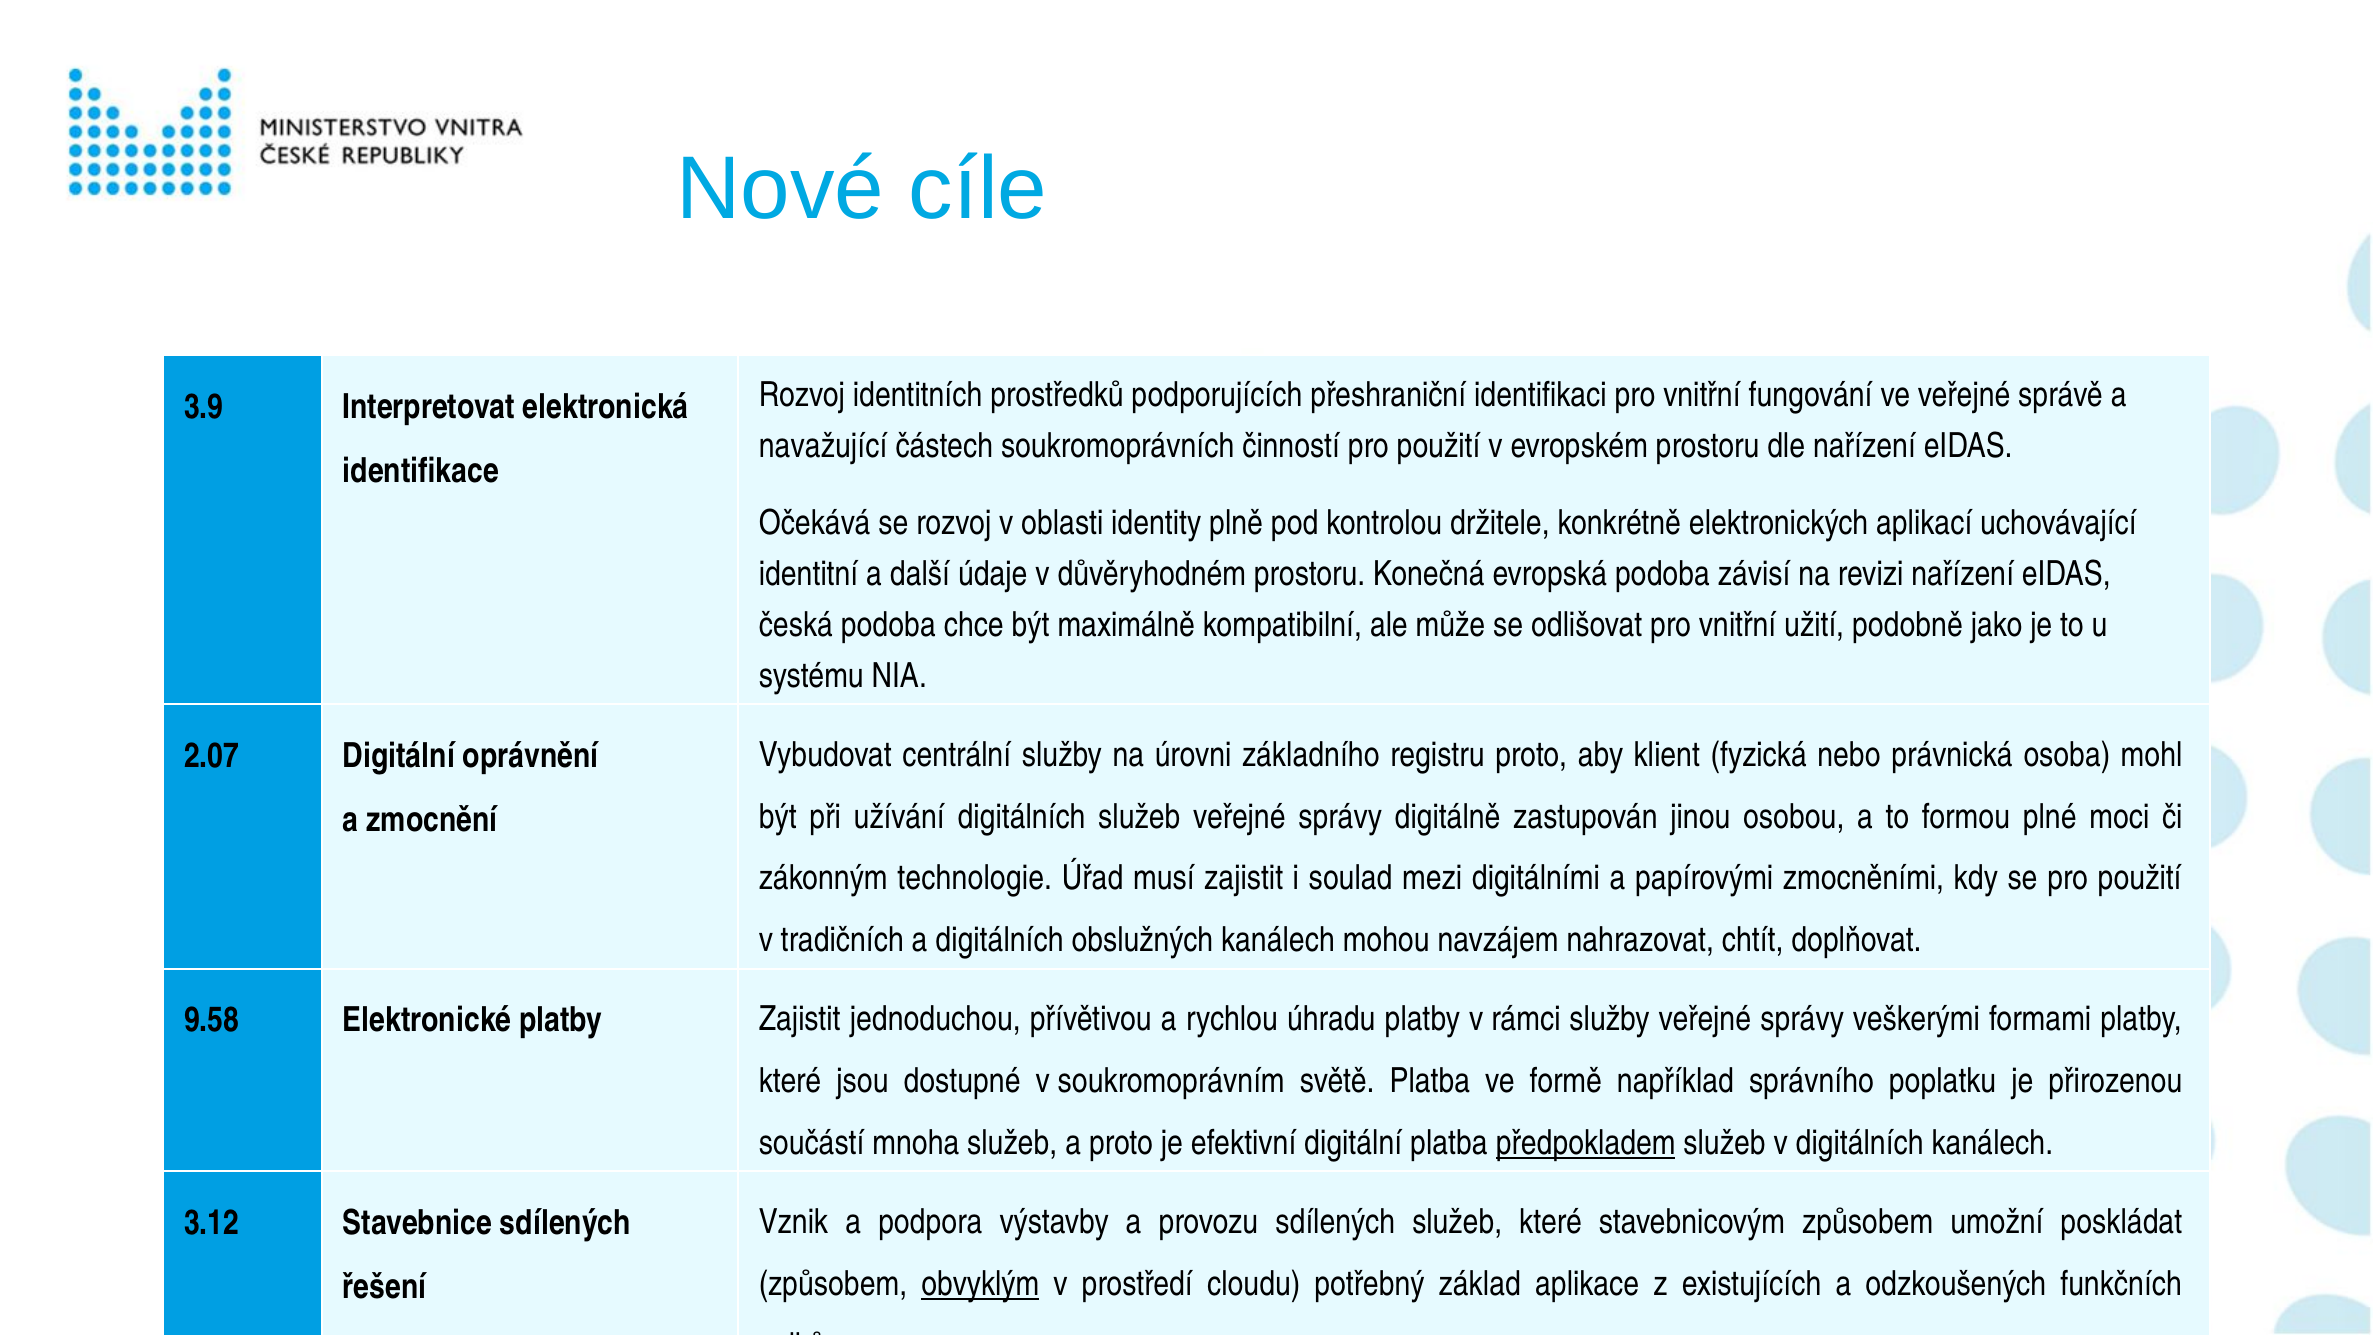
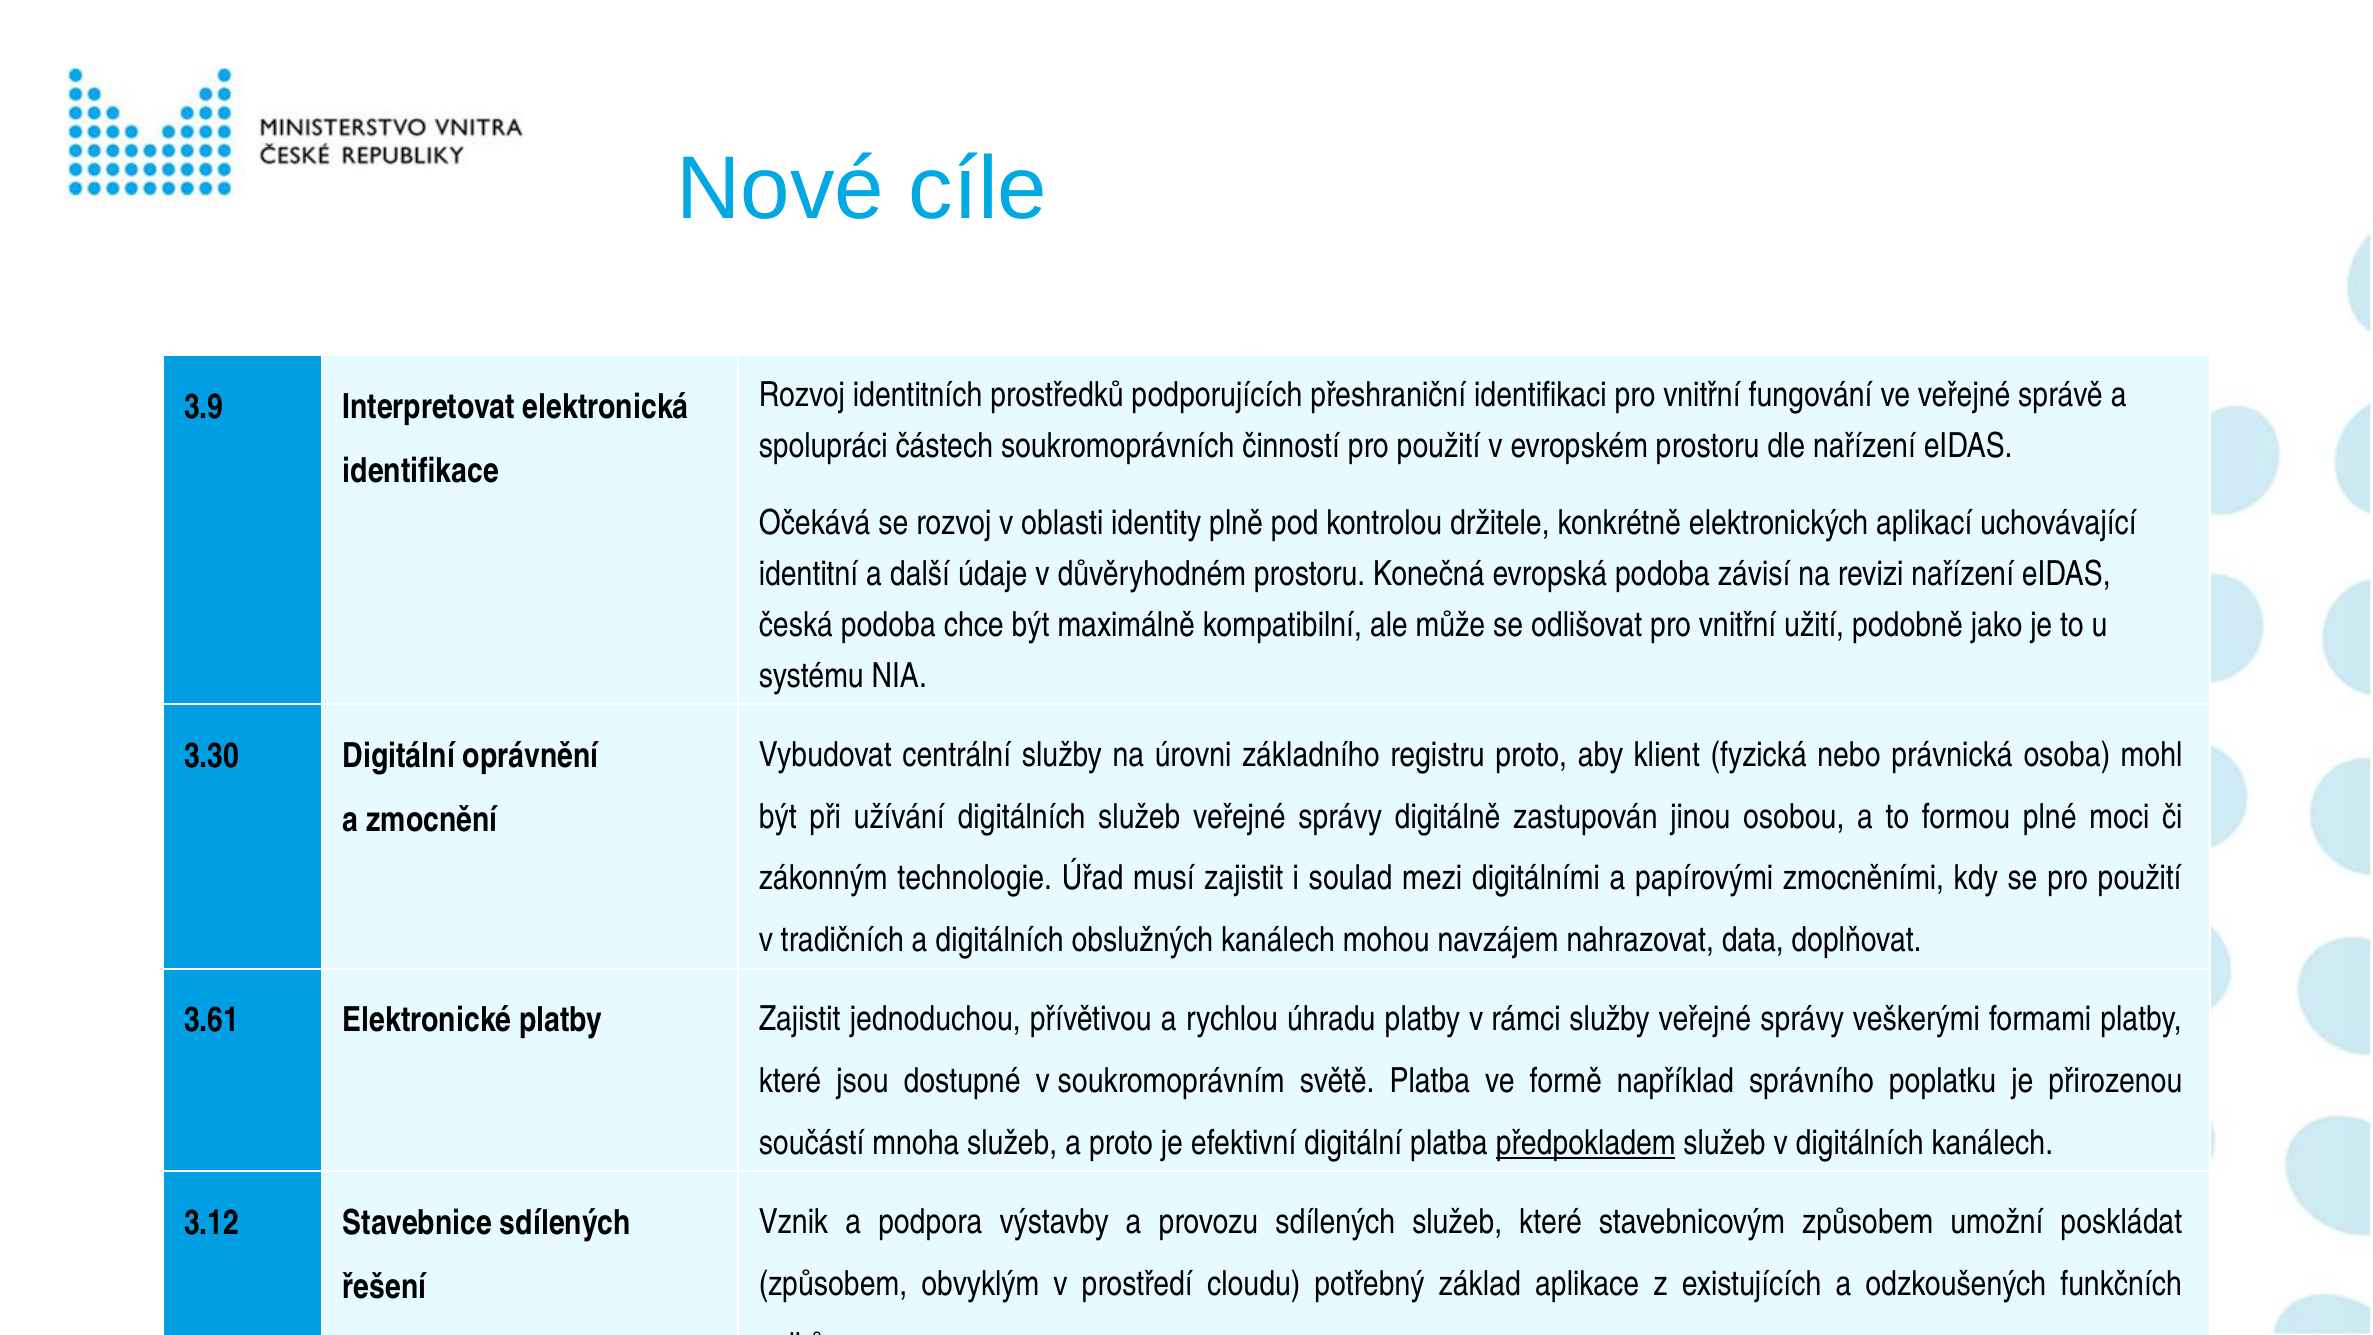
navažující: navažující -> spolupráci (823, 446)
2.07: 2.07 -> 3.30 (212, 756)
chtít: chtít -> data (1753, 940)
9.58: 9.58 -> 3.61 (212, 1020)
obvyklým underline: present -> none (980, 1284)
